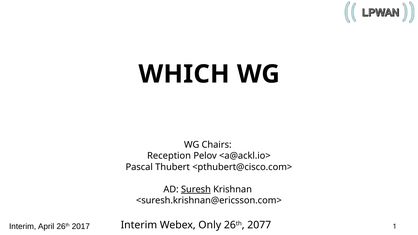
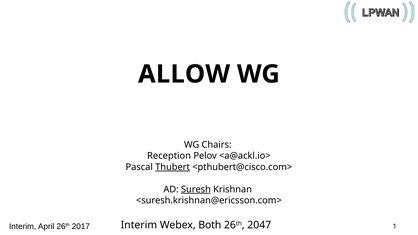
WHICH: WHICH -> ALLOW (184, 74)
Thubert underline: none -> present (173, 167)
Only: Only -> Both (210, 225)
2077: 2077 -> 2047 (259, 225)
